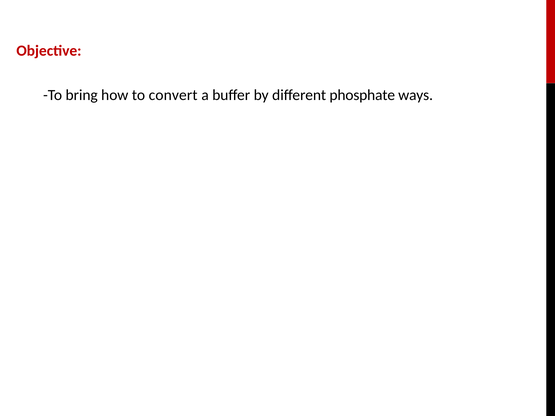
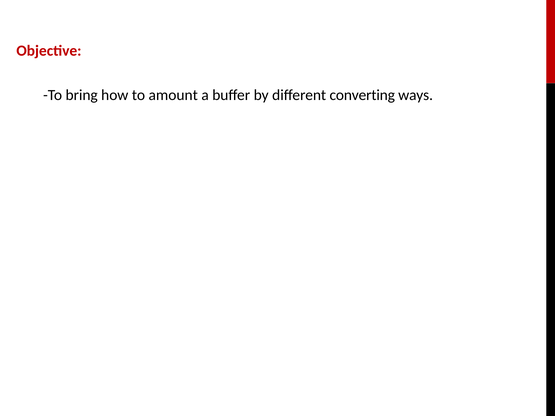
convert: convert -> amount (173, 95)
phosphate: phosphate -> converting (362, 95)
